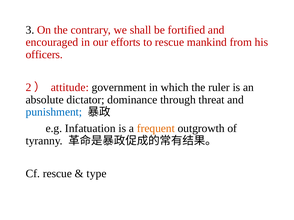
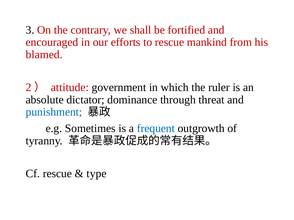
officers: officers -> blamed (44, 55)
Infatuation: Infatuation -> Sometimes (90, 129)
frequent colour: orange -> blue (156, 129)
